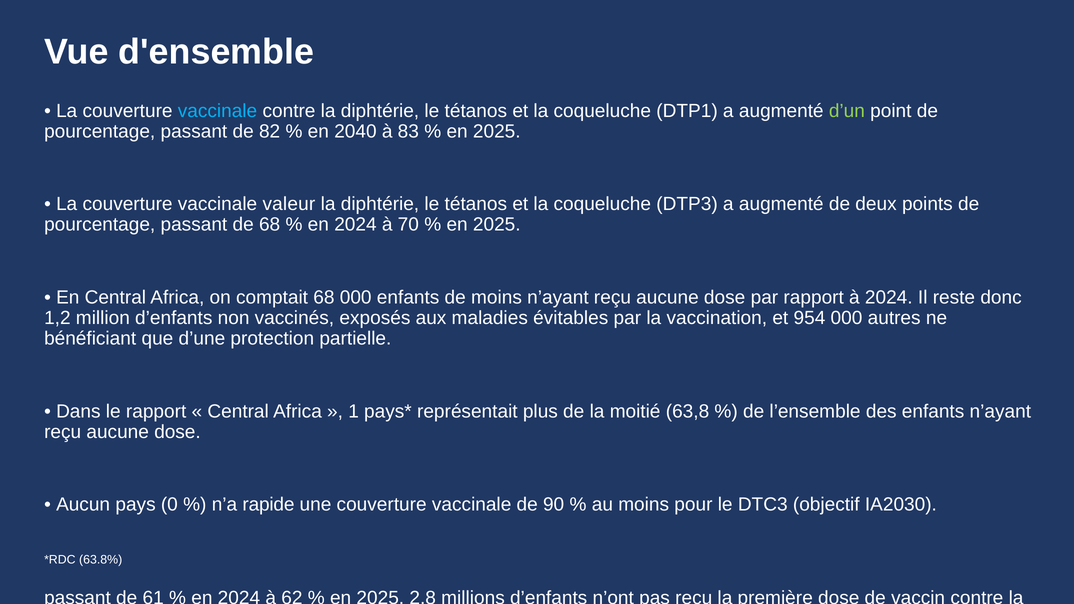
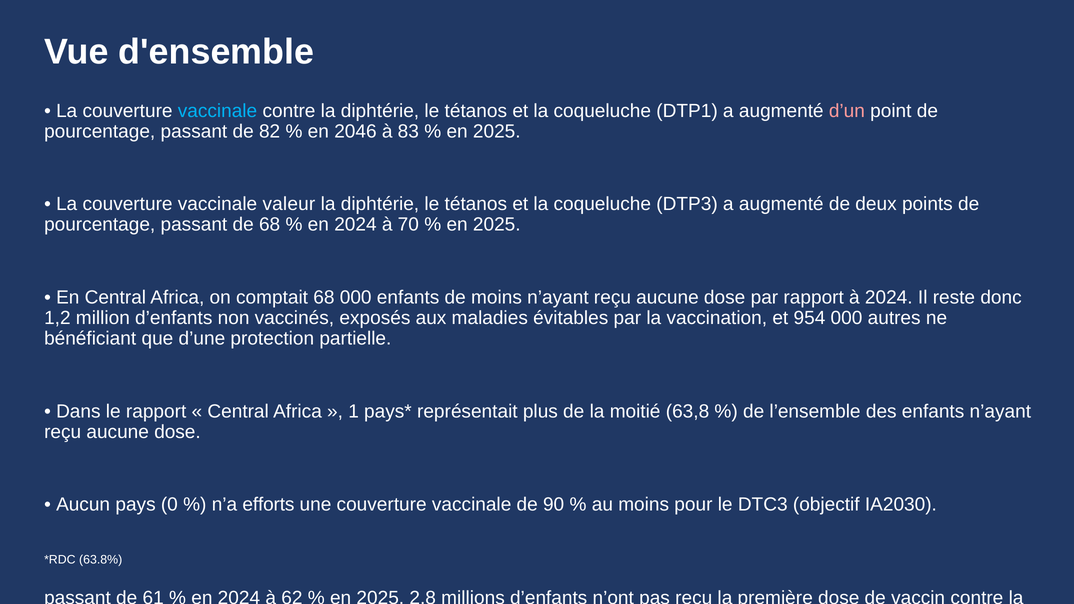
d’un colour: light green -> pink (847, 111)
2040: 2040 -> 2046 (355, 131)
rapide: rapide -> efforts (268, 505)
